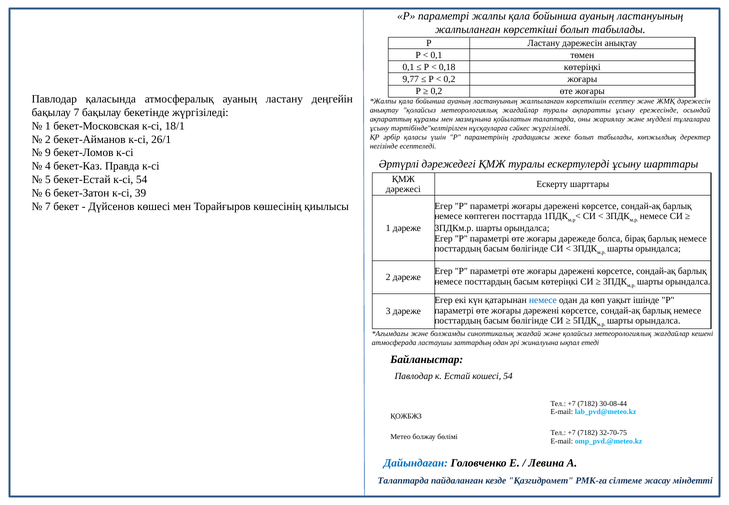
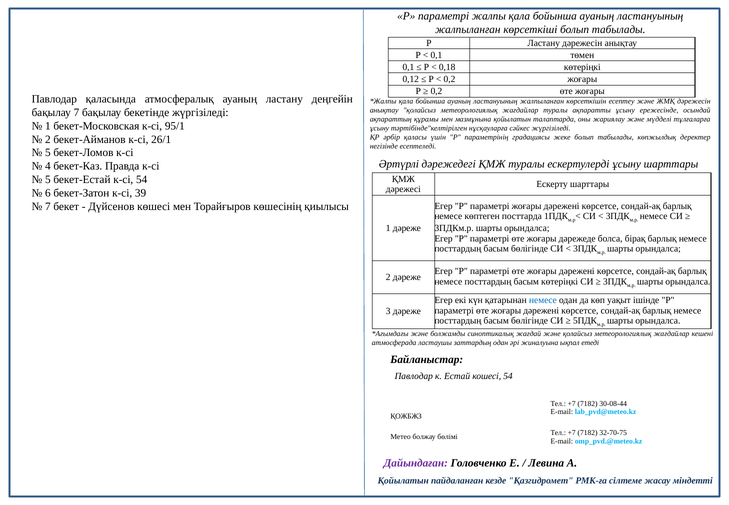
9,77: 9,77 -> 0,12 (411, 79)
18/1: 18/1 -> 95/1 (175, 126)
9: 9 -> 5 (48, 153)
Дайындаған colour: blue -> purple (416, 463)
Талаптарда: Талаптарда -> Қойылатын (403, 481)
